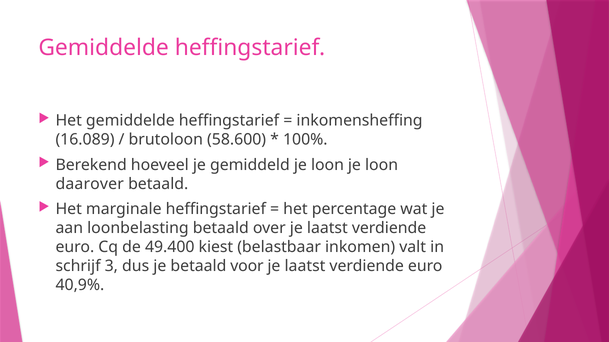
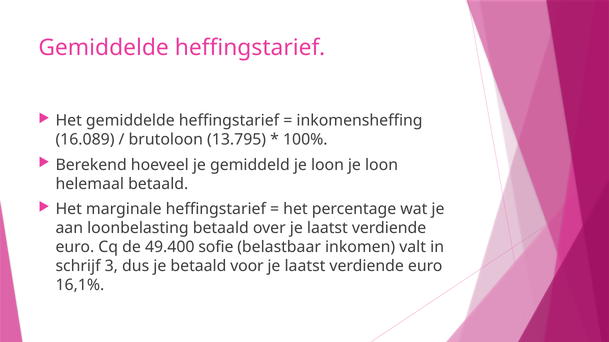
58.600: 58.600 -> 13.795 (237, 140)
daarover: daarover -> helemaal (90, 184)
kiest: kiest -> sofie (216, 248)
40,9%: 40,9% -> 16,1% (80, 286)
